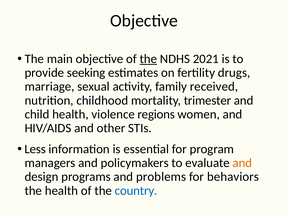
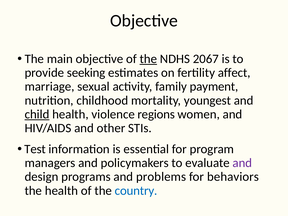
2021: 2021 -> 2067 (206, 59)
drugs: drugs -> affect (234, 73)
received: received -> payment (214, 87)
trimester: trimester -> youngest (207, 100)
child underline: none -> present (37, 114)
Less: Less -> Test (35, 149)
and colour: orange -> purple (242, 163)
